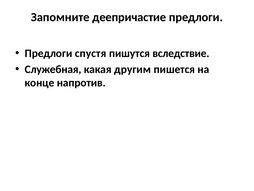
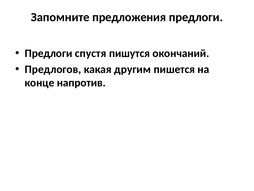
деепричастие: деепричастие -> предложения (129, 17)
вследствие: вследствие -> окончаний (181, 53)
Служебная: Служебная -> Предлогов (53, 69)
